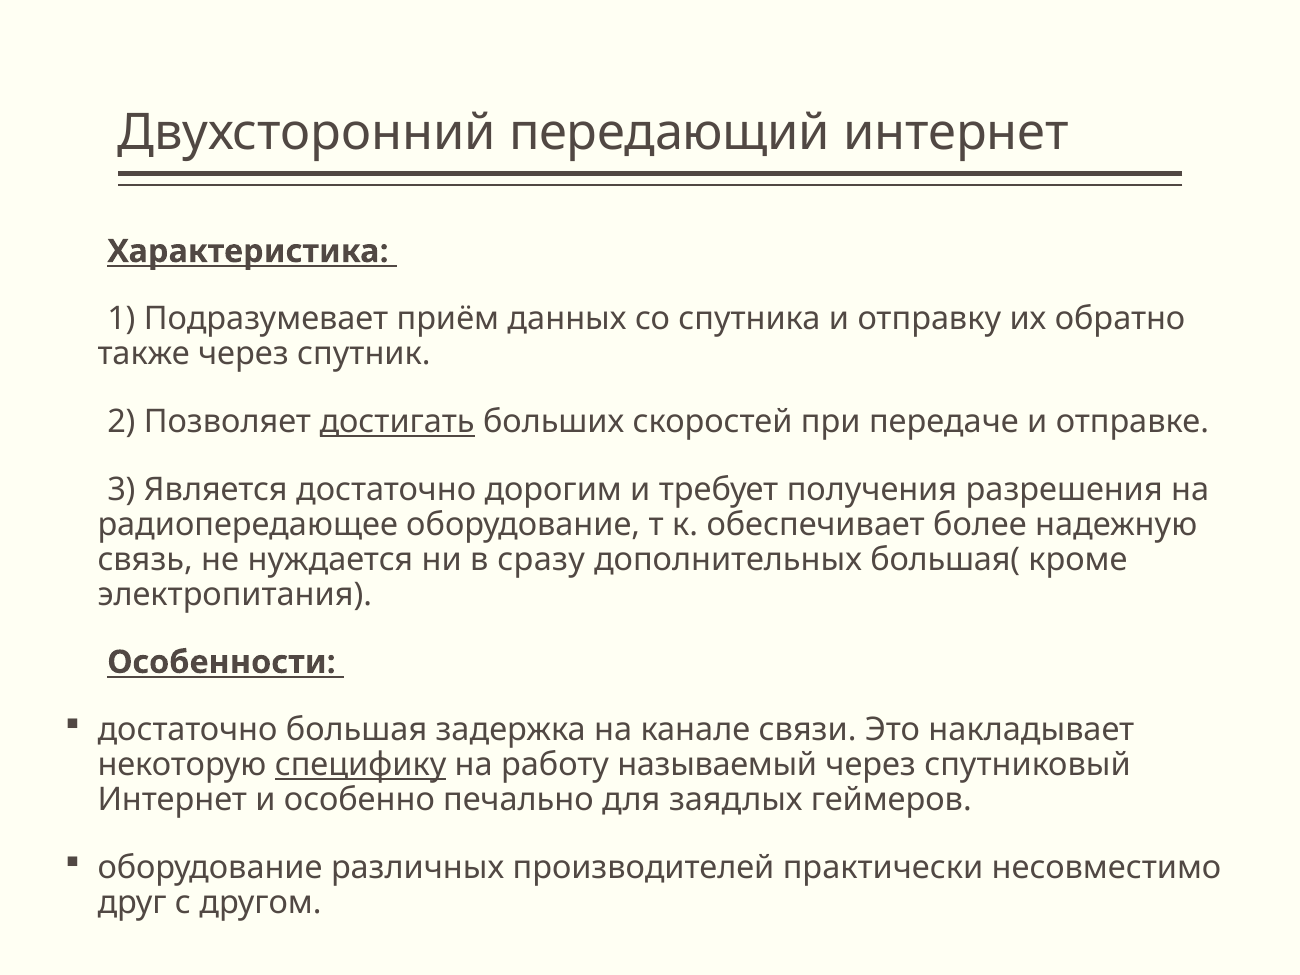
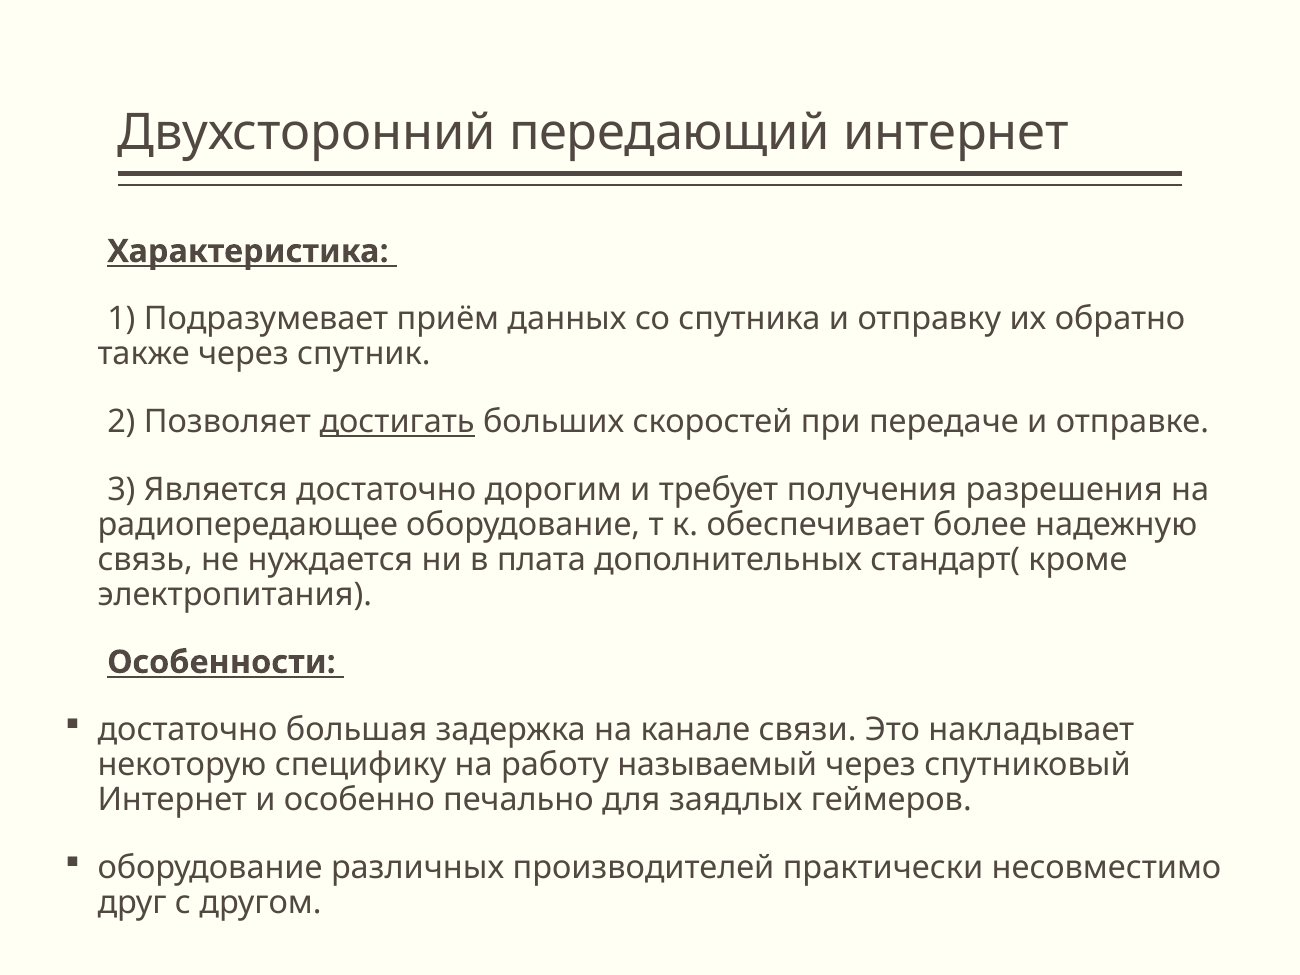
сразу: сразу -> плата (541, 560)
большая(: большая( -> стандарт( (945, 560)
специфику underline: present -> none (361, 765)
